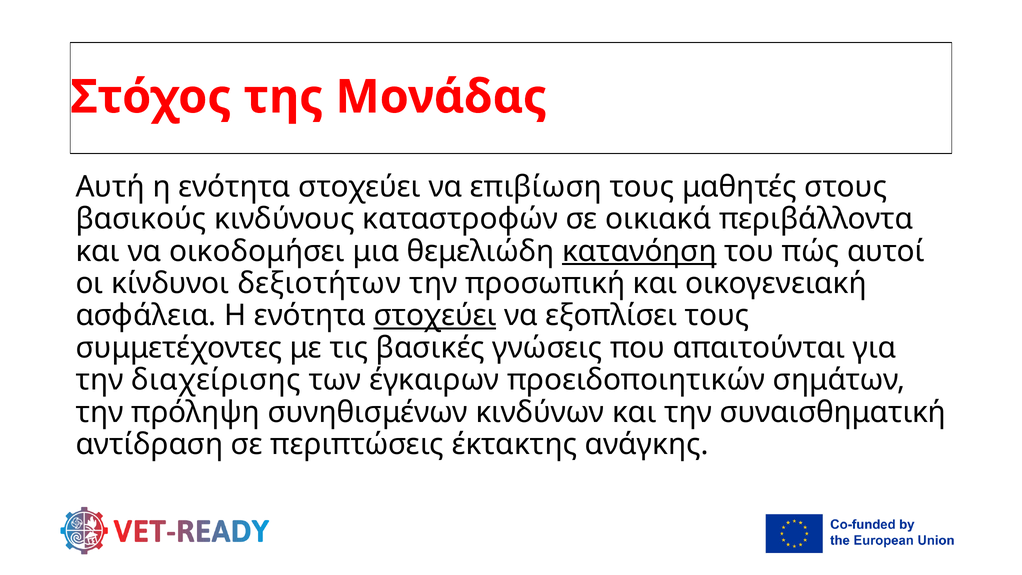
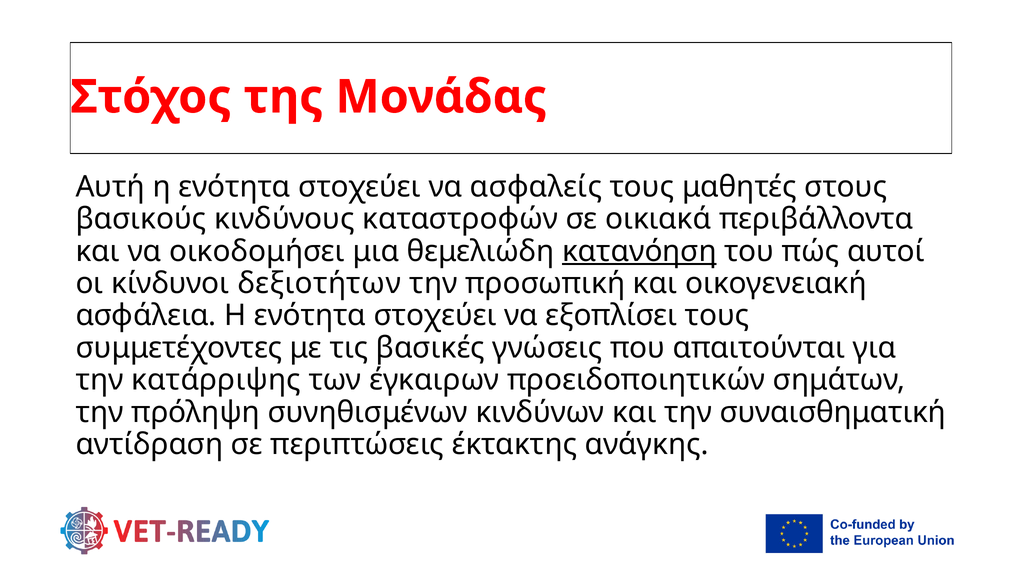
επιβίωση: επιβίωση -> ασφαλείς (536, 187)
στοχεύει underline: present -> none (435, 316)
διαχείρισης: διαχείρισης -> κατάρριψης (216, 380)
